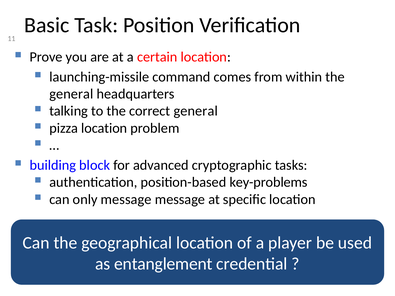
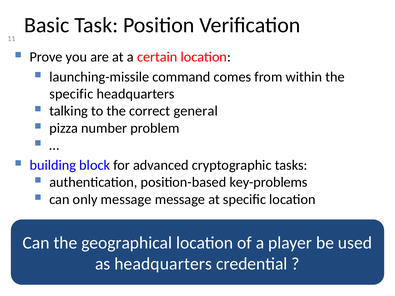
general: general -> specific (71, 94)
pizza location: location -> number (104, 128)
as entanglement: entanglement -> headquarters (163, 264)
